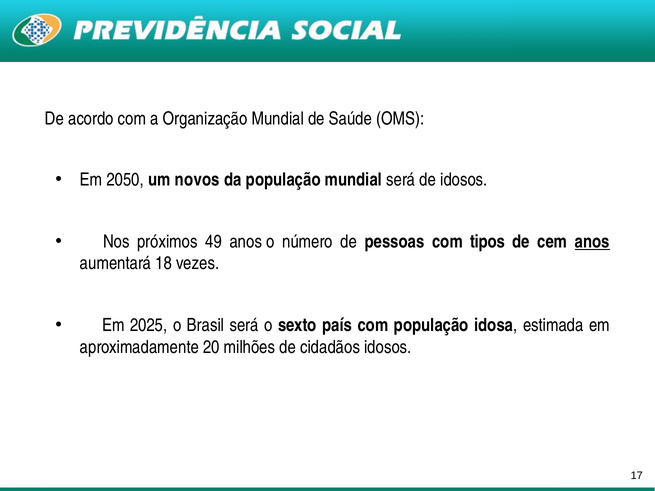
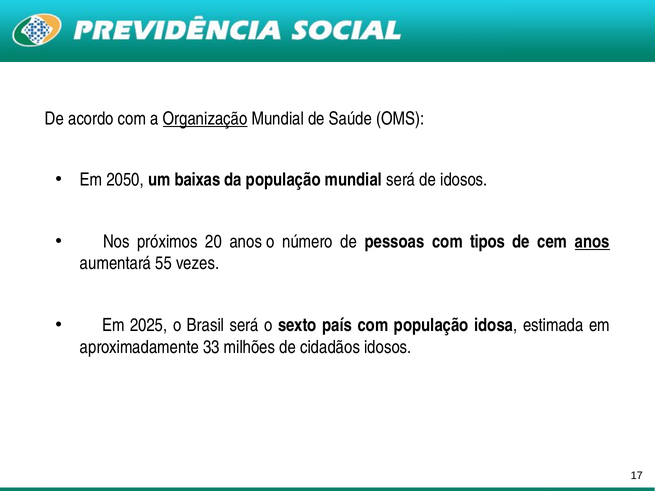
Organização underline: none -> present (205, 119)
novos: novos -> baixas (197, 180)
49: 49 -> 20 (214, 242)
18: 18 -> 55 (164, 264)
20: 20 -> 33 (211, 347)
